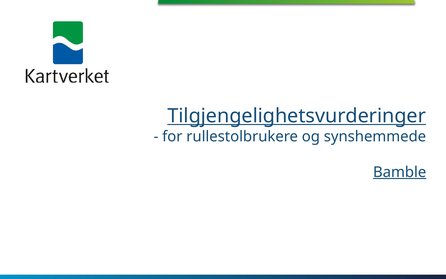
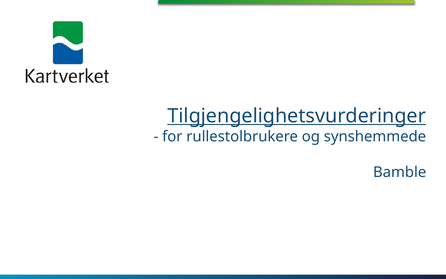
Bamble underline: present -> none (400, 172)
